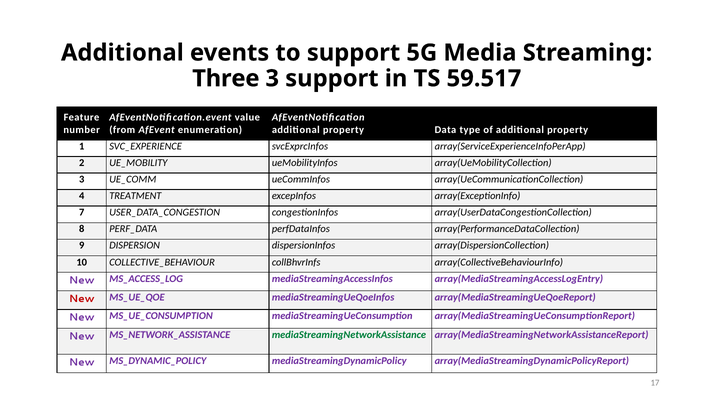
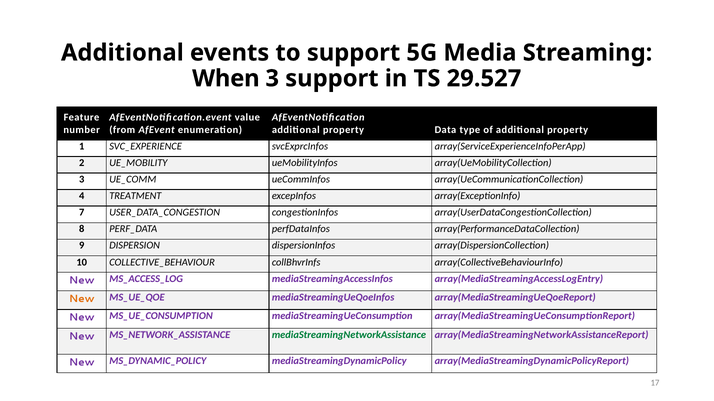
Three: Three -> When (226, 79)
59.517: 59.517 -> 29.527 (484, 79)
New colour: red -> orange (82, 299)
